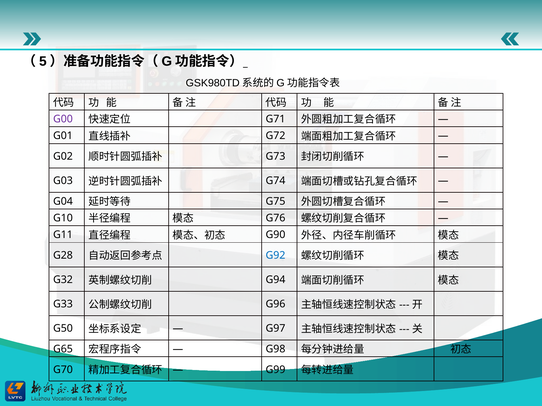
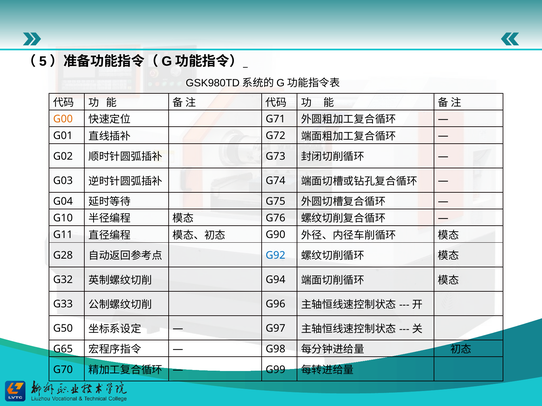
G00 colour: purple -> orange (63, 119)
